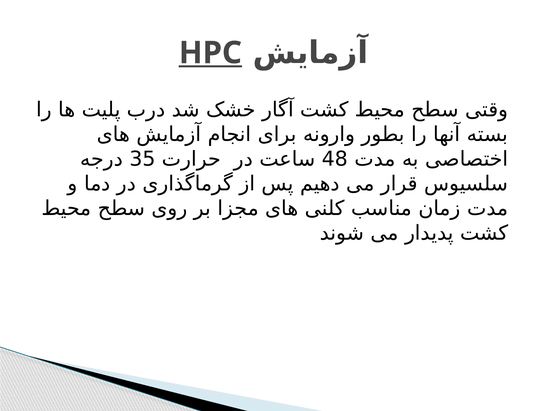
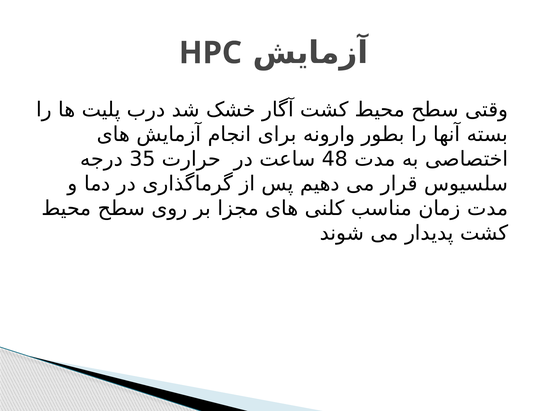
HPC underline: present -> none (210, 53)
